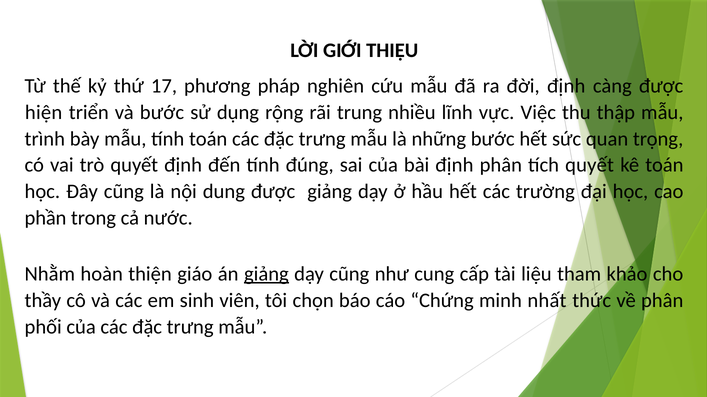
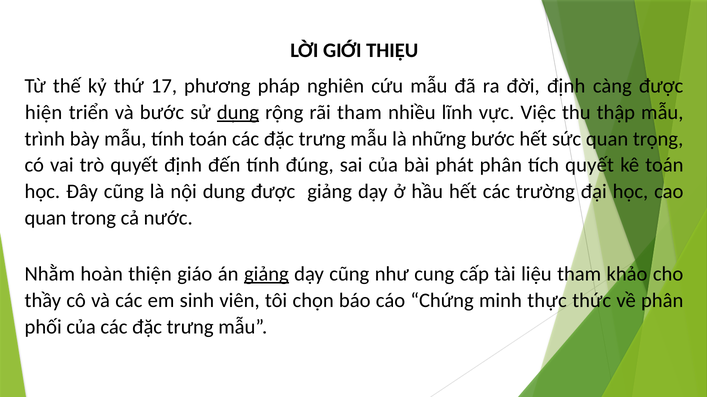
dụng underline: none -> present (238, 112)
rãi trung: trung -> tham (359, 112)
bài định: định -> phát (455, 165)
phần: phần -> quan (46, 218)
nhất: nhất -> thực (547, 301)
